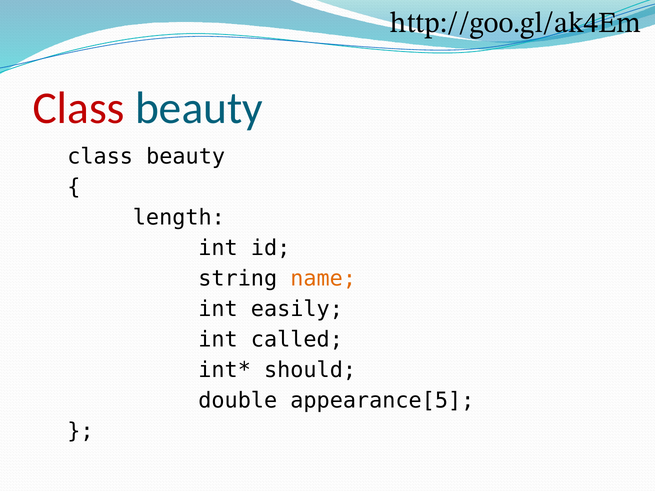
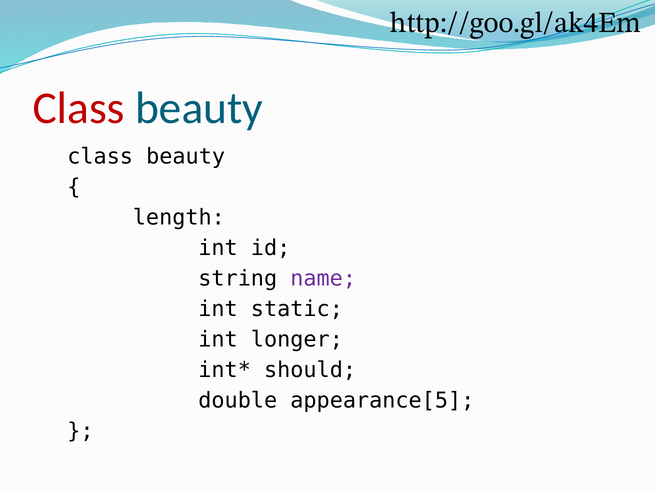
name colour: orange -> purple (323, 279)
easily: easily -> static (297, 309)
called: called -> longer (297, 340)
